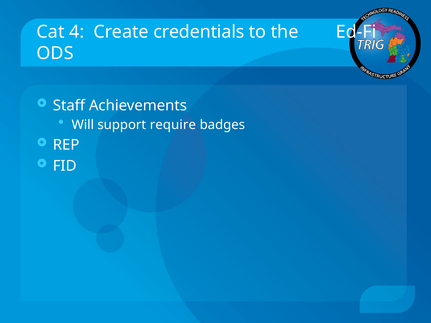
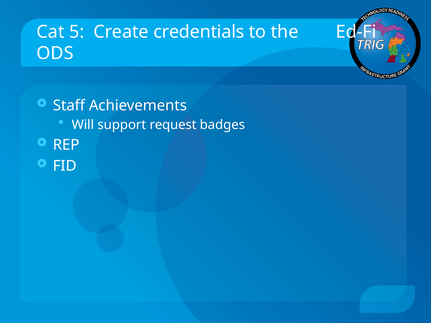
4: 4 -> 5 (77, 32)
require: require -> request (173, 125)
